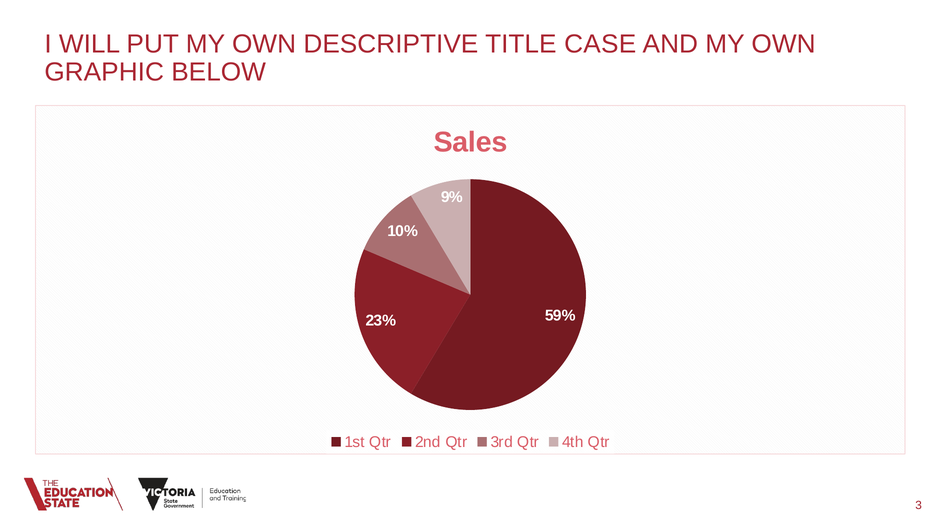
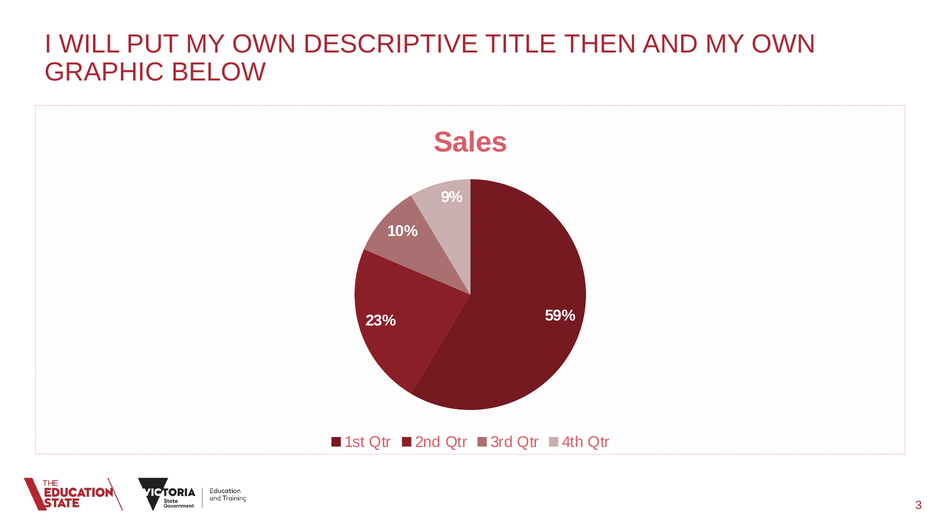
CASE: CASE -> THEN (600, 44)
